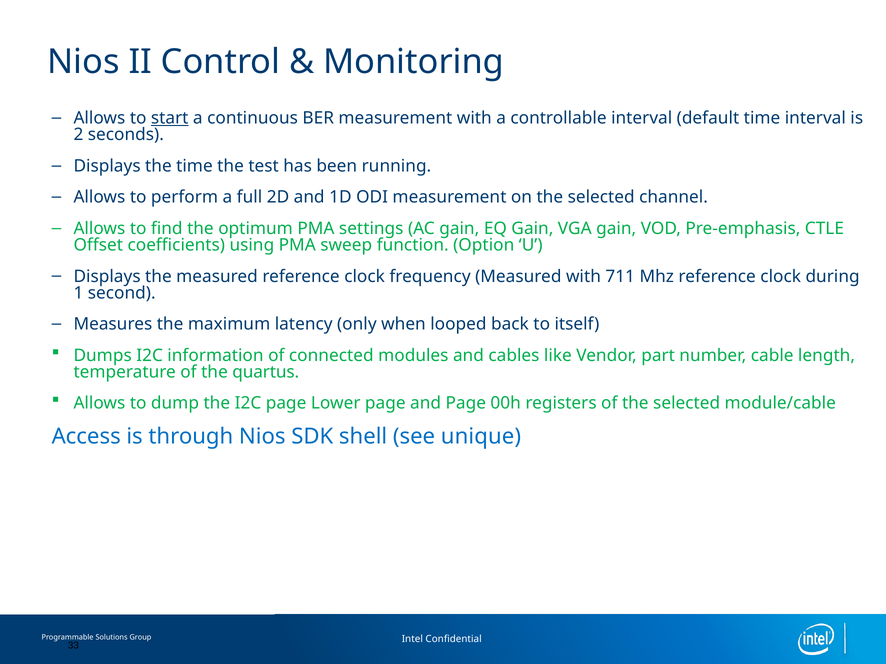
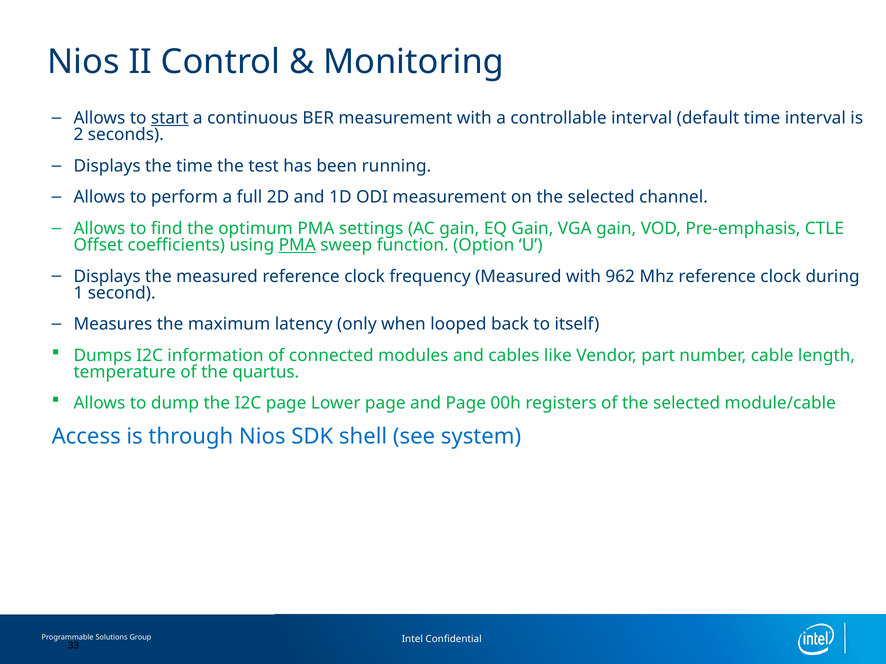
PMA underline: none -> present (297, 245)
711: 711 -> 962 (620, 277)
unique: unique -> system (481, 437)
